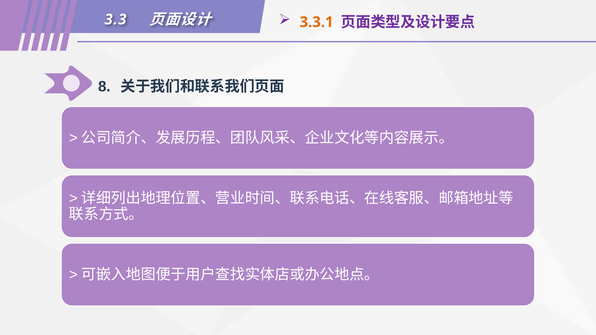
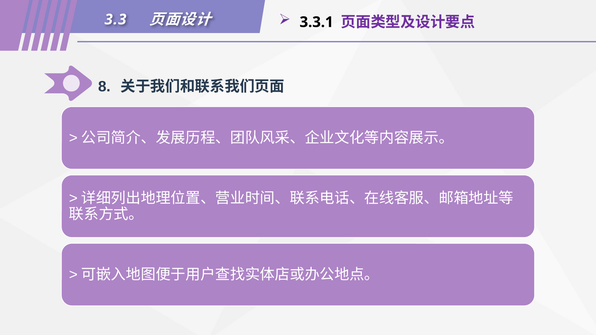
3.3.1 colour: orange -> black (317, 22)
